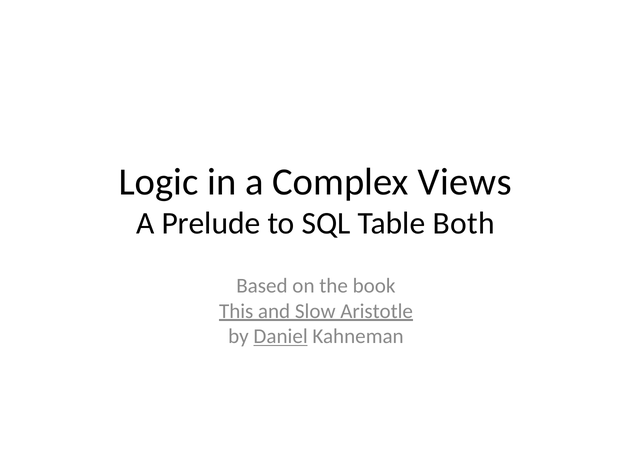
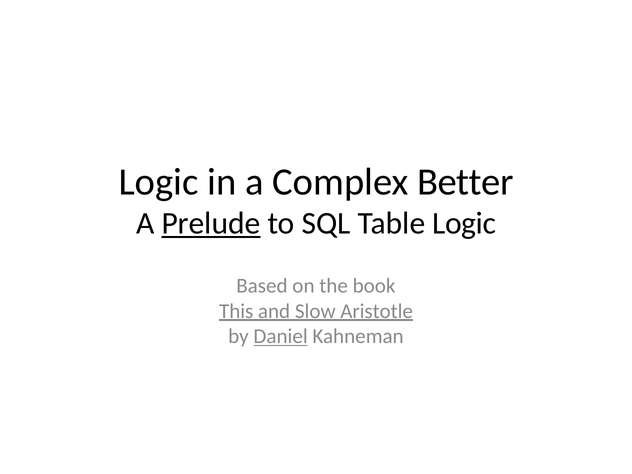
Views: Views -> Better (465, 182)
Prelude underline: none -> present (211, 223)
Table Both: Both -> Logic (464, 223)
